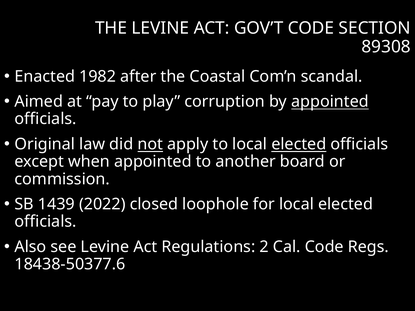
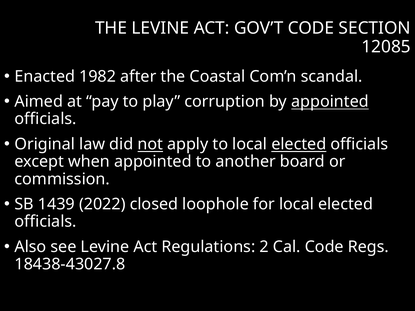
89308: 89308 -> 12085 (386, 47)
18438-50377.6: 18438-50377.6 -> 18438-43027.8 (70, 264)
